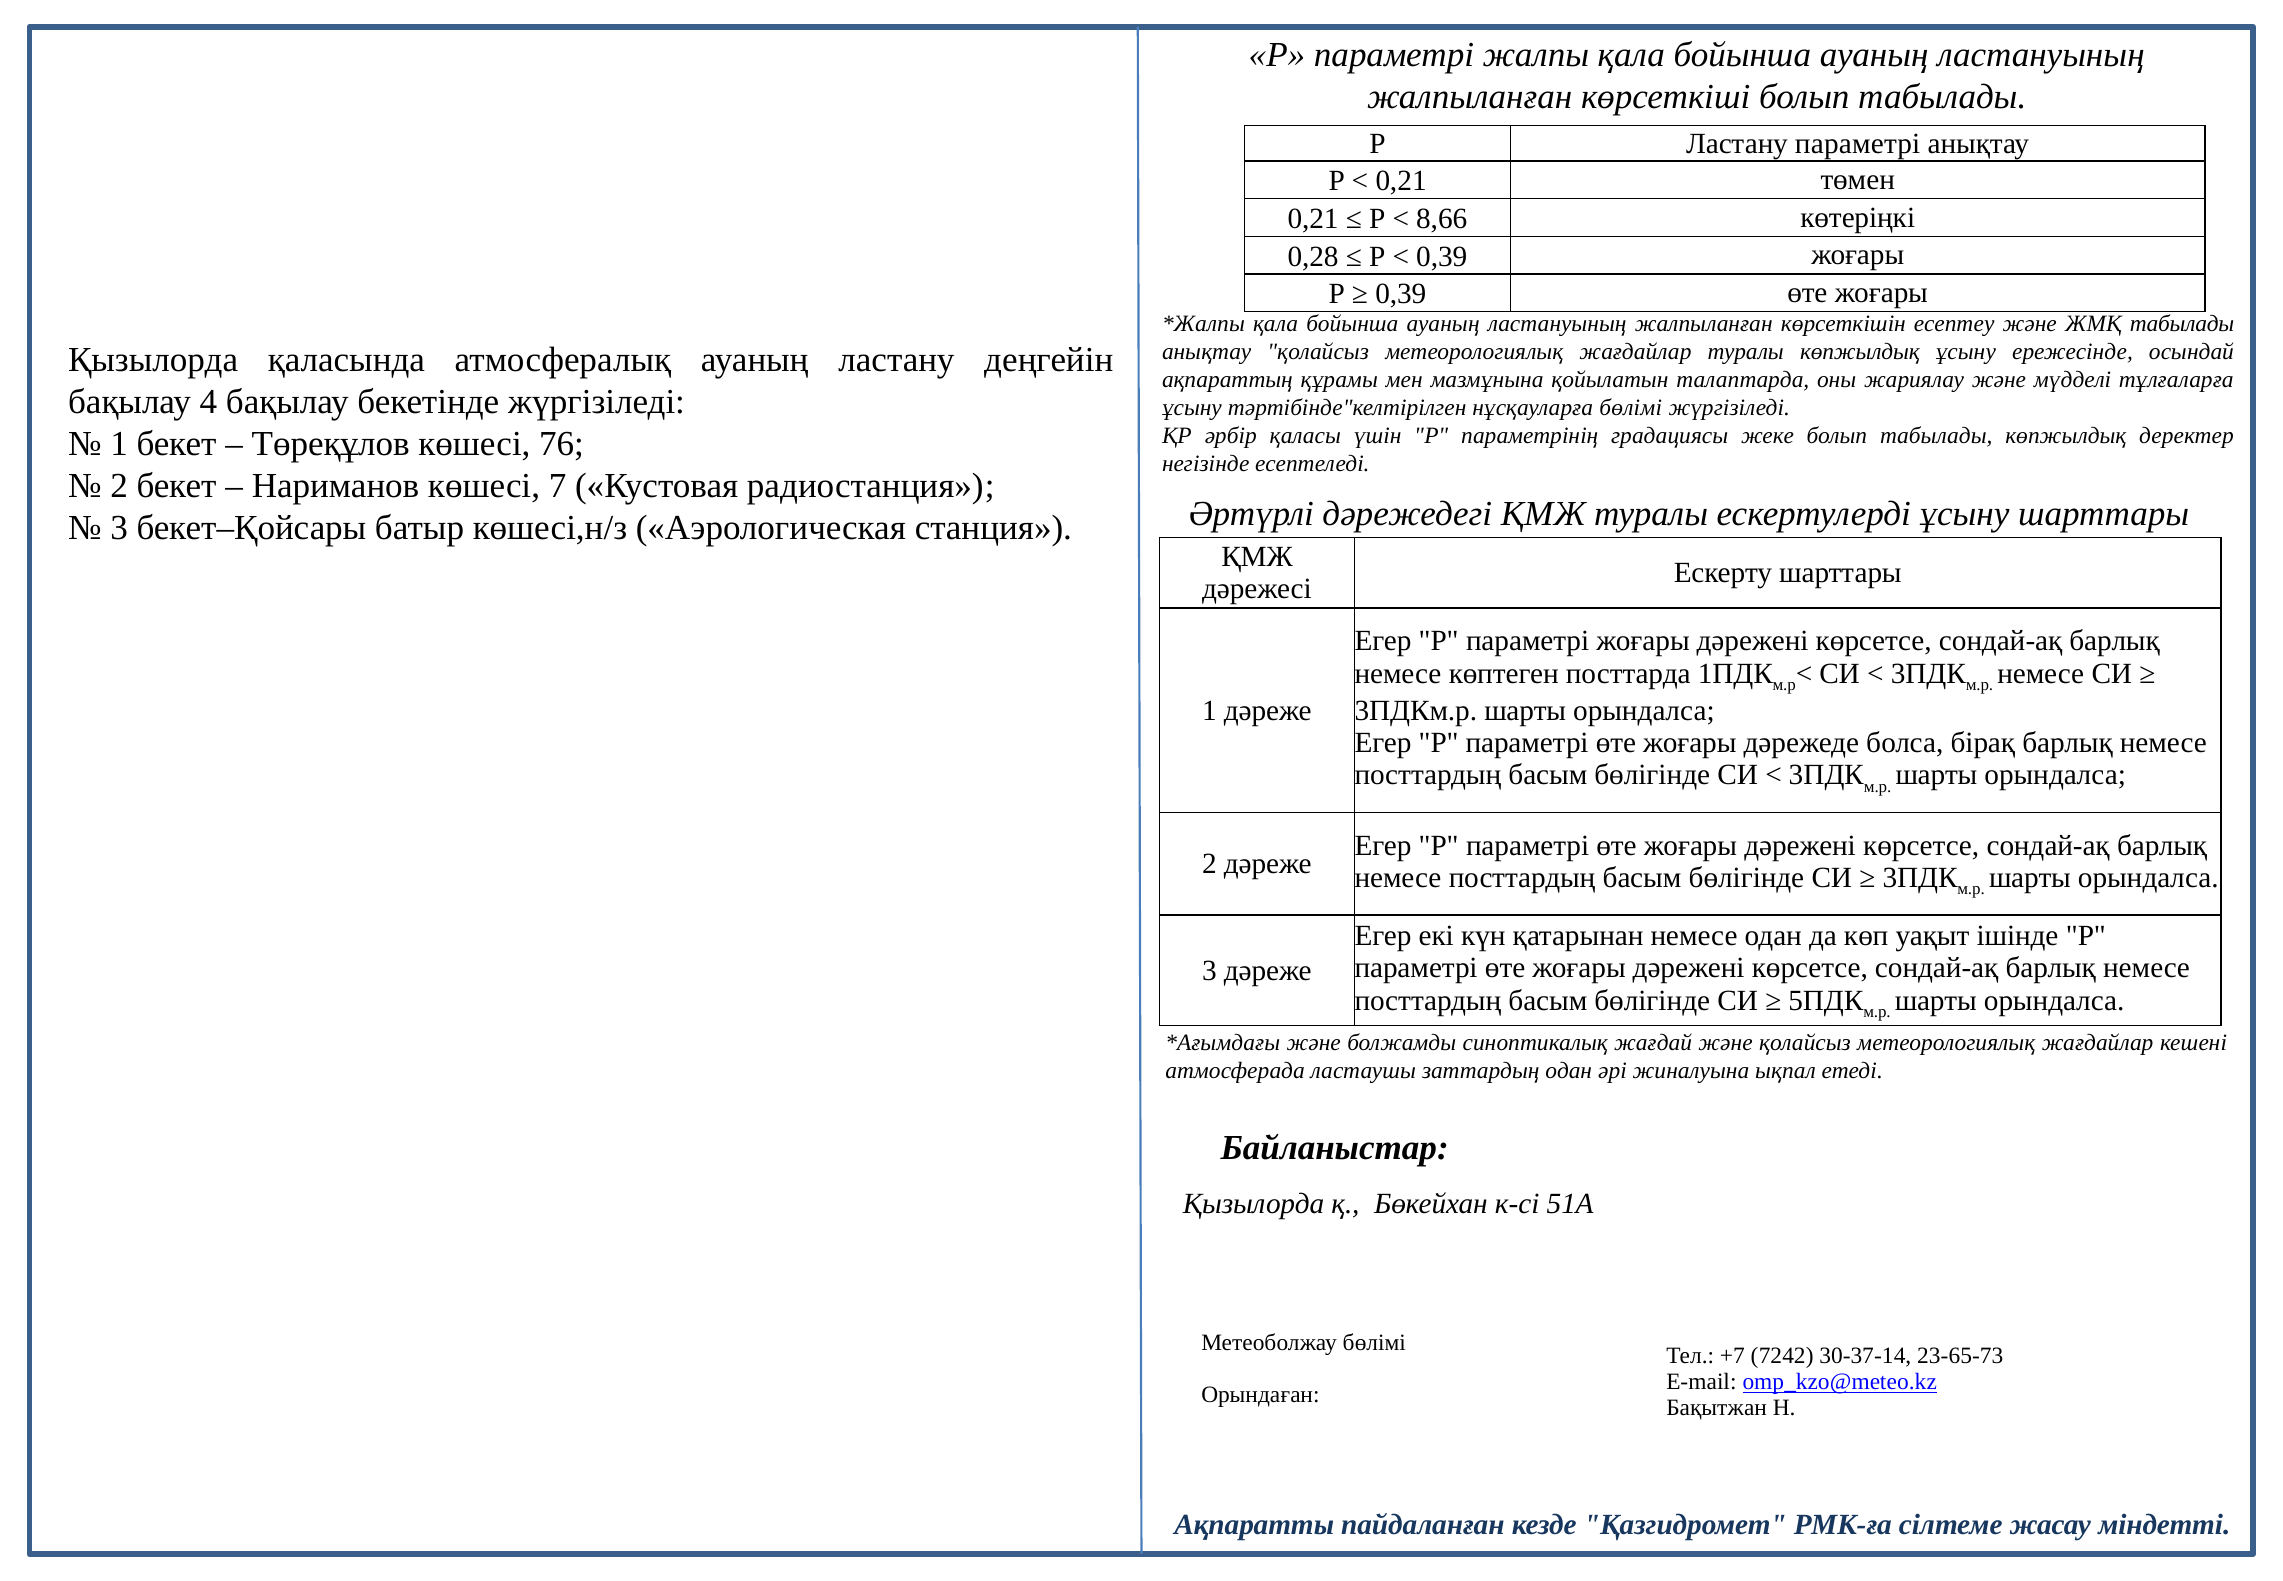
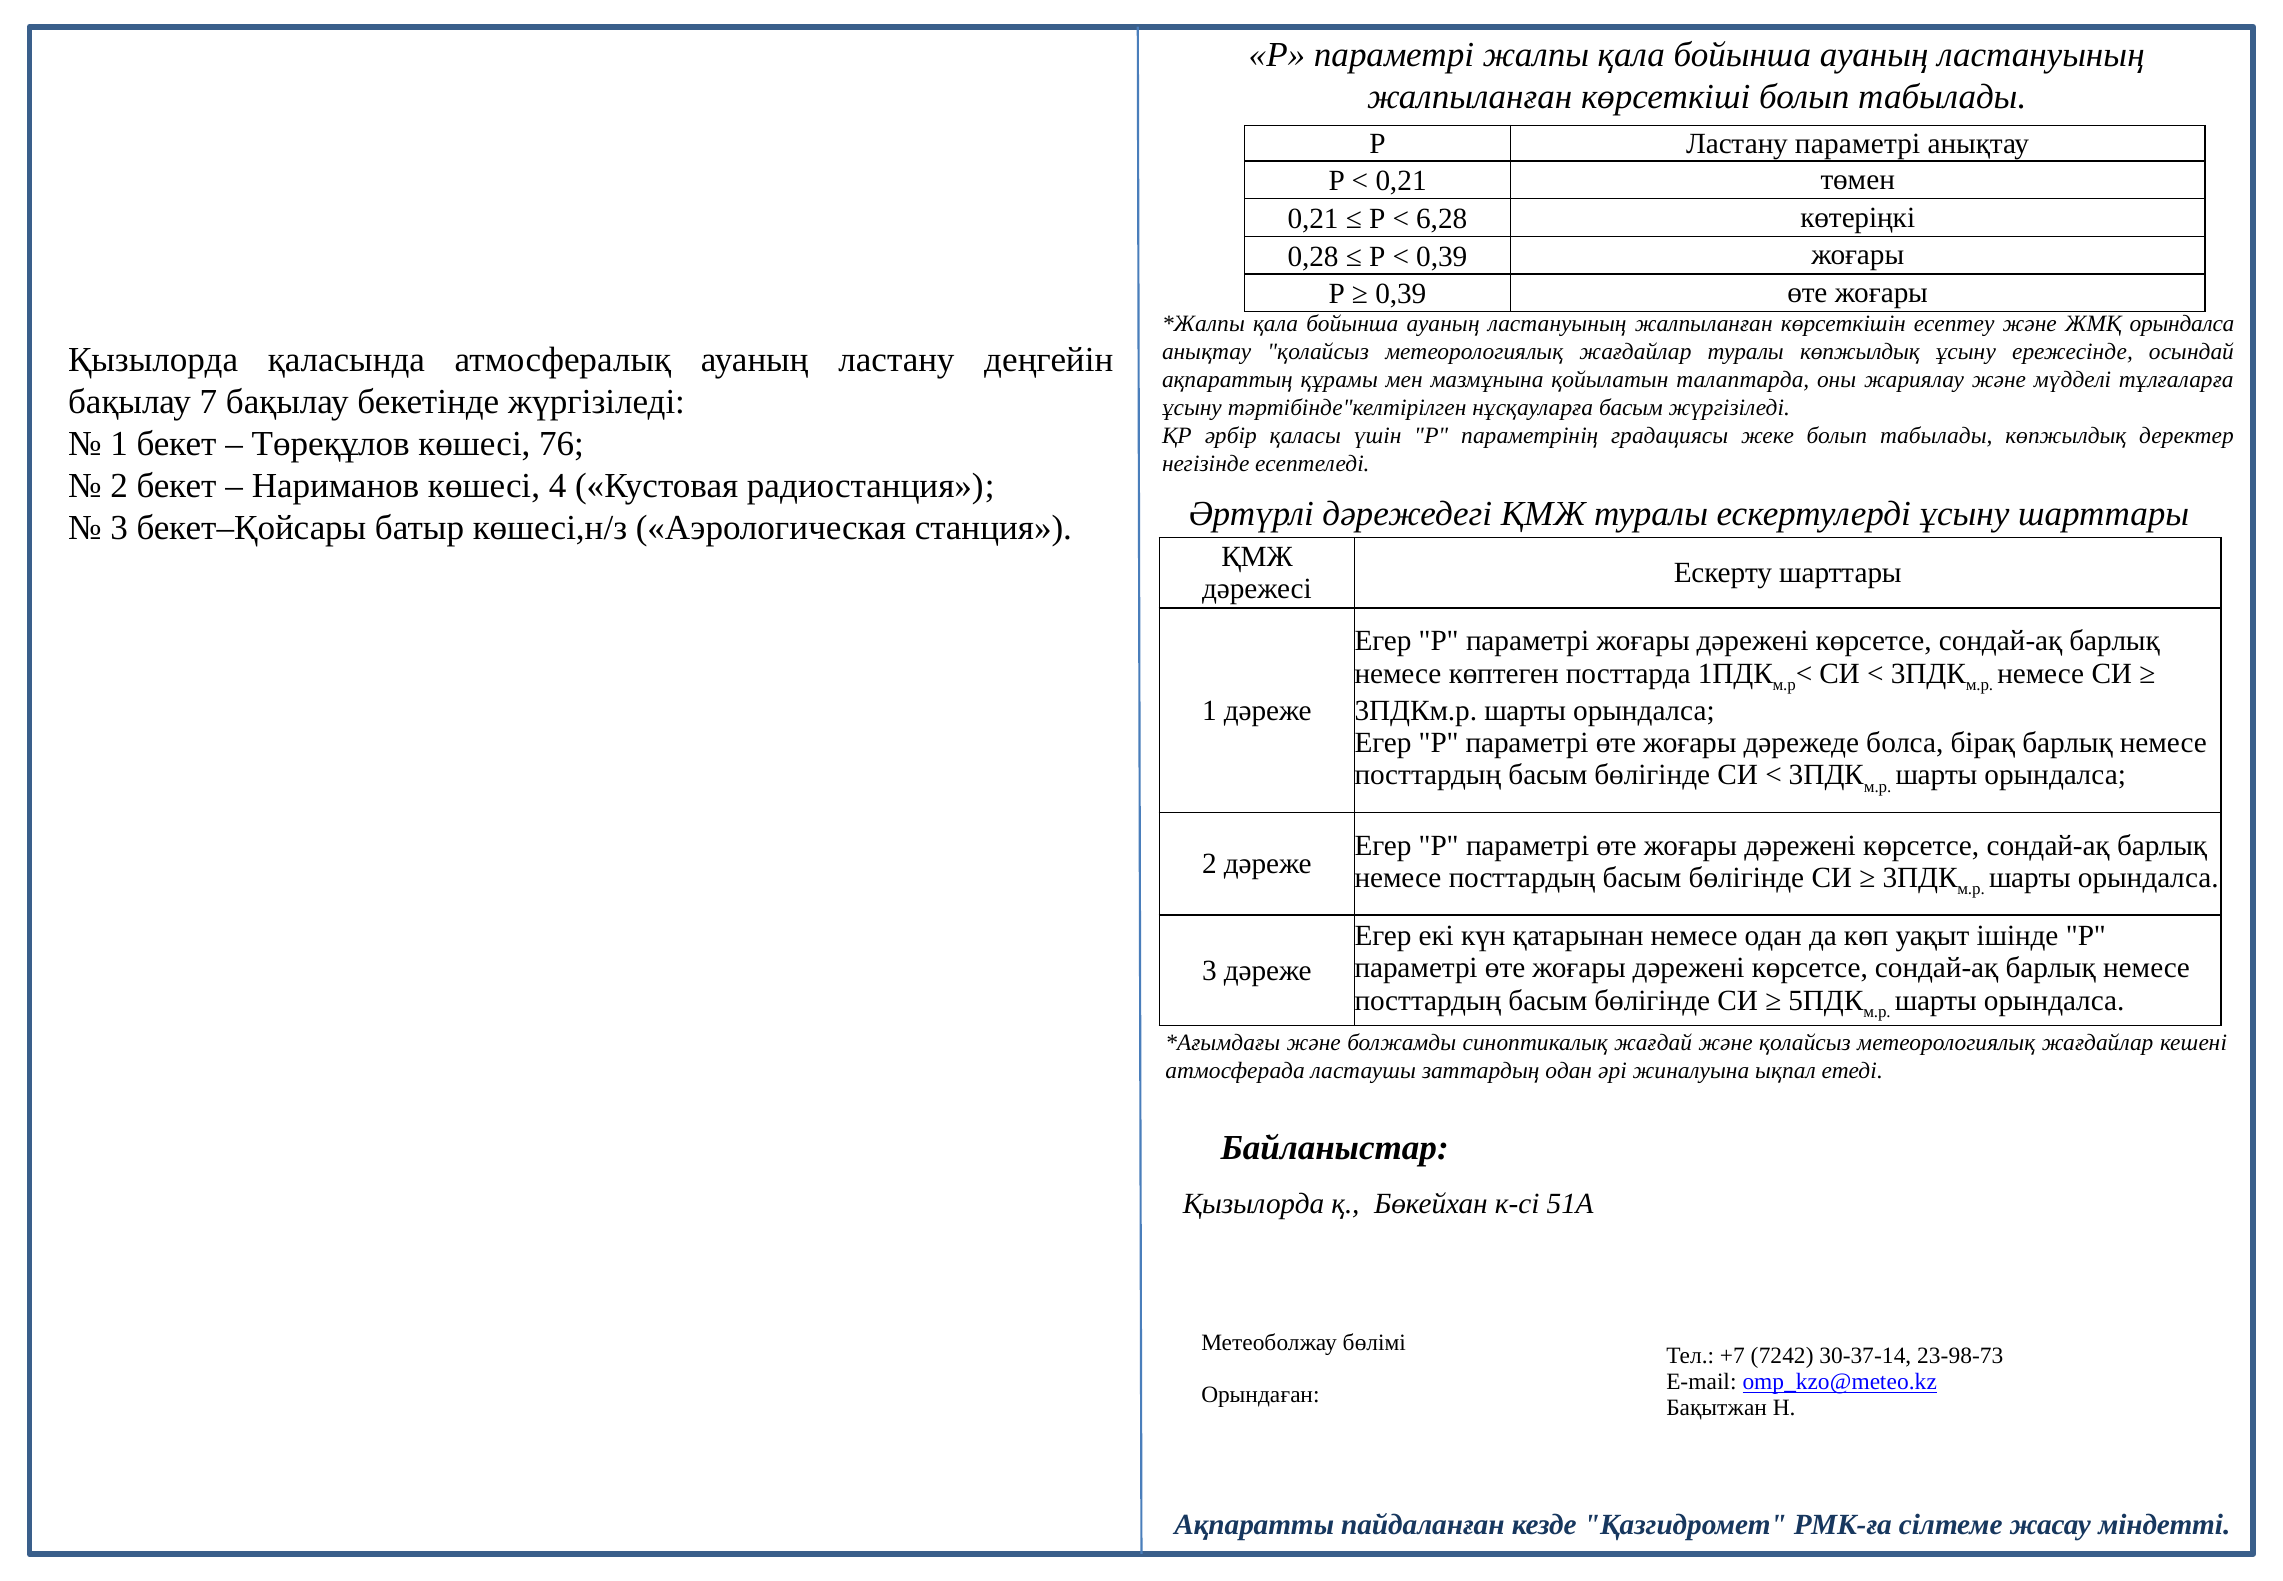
8,66: 8,66 -> 6,28 (1442, 219)
ЖМҚ табылады: табылады -> орындалса (2182, 324)
4: 4 -> 7 (209, 402)
нұсқауларға бөлімі: бөлімі -> басым (1631, 408)
7: 7 -> 4 (558, 486)
23-65-73: 23-65-73 -> 23-98-73 (1960, 1356)
